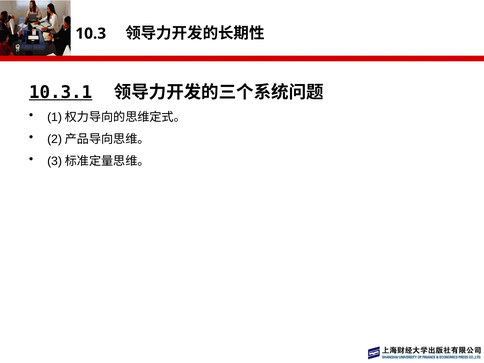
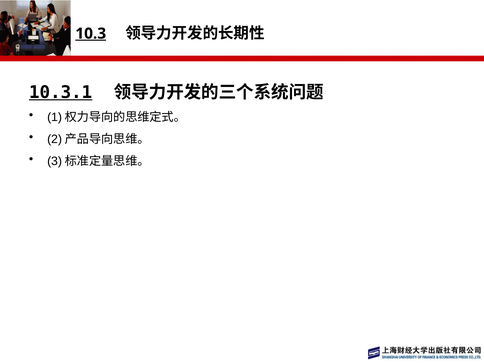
10.3 underline: none -> present (91, 34)
